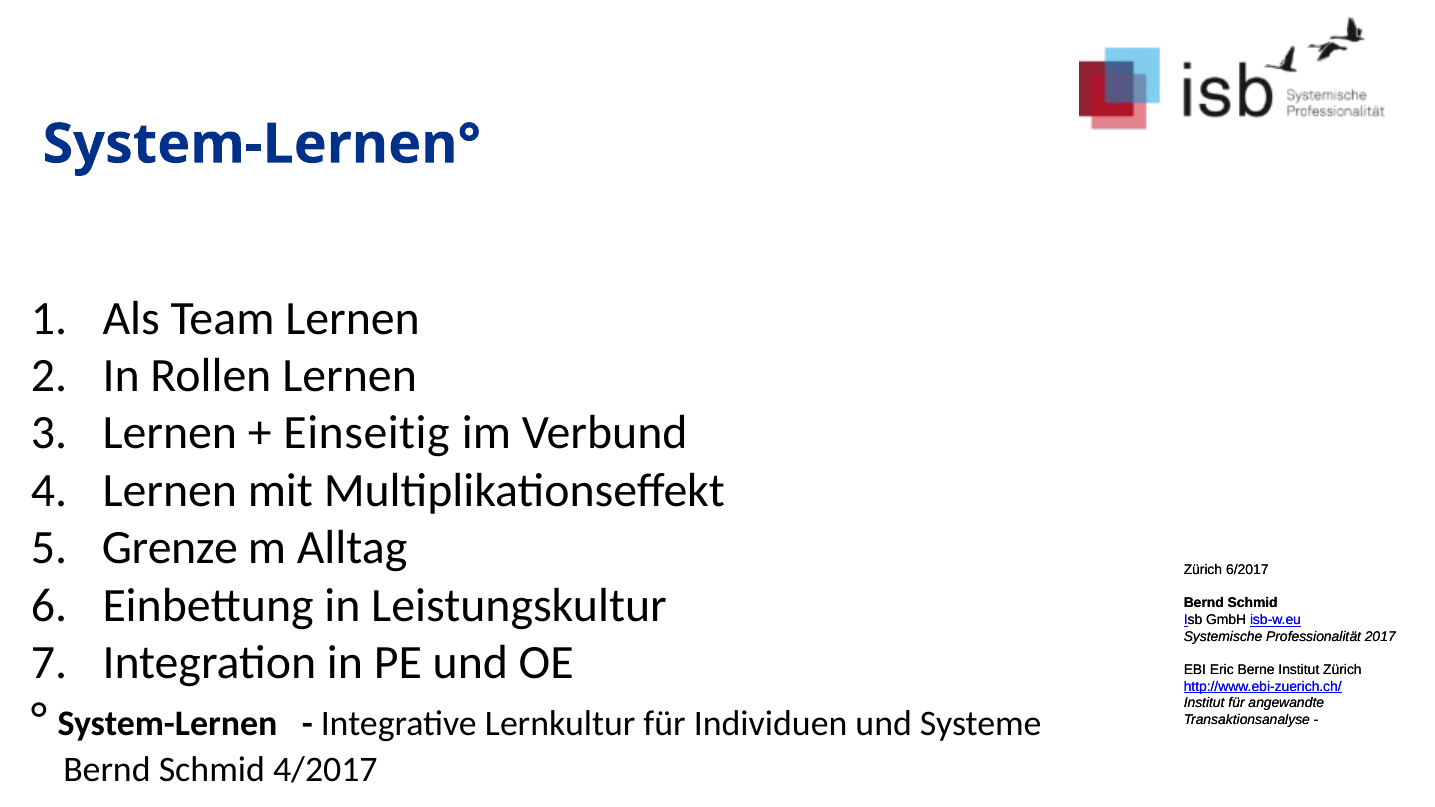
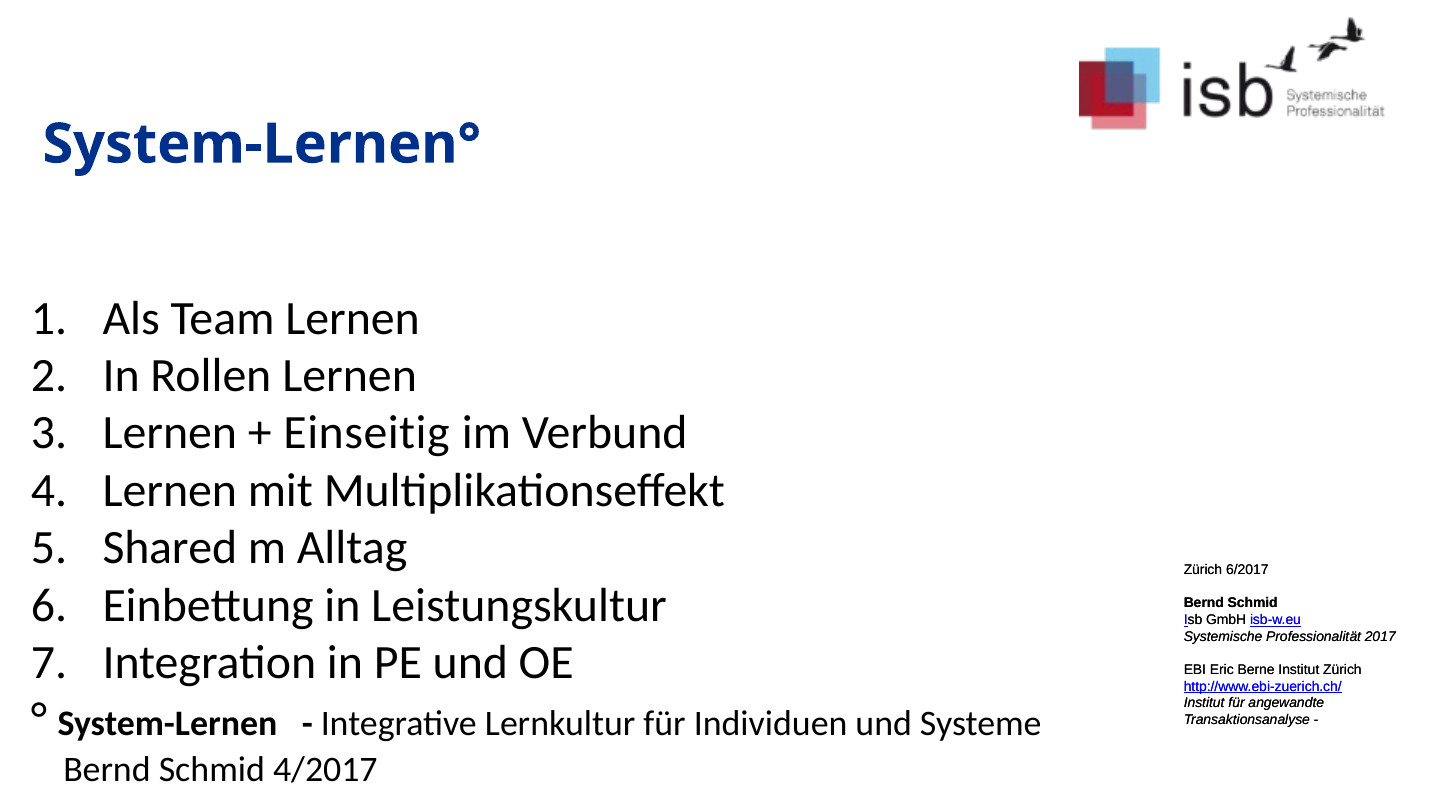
Grenze: Grenze -> Shared (170, 548)
